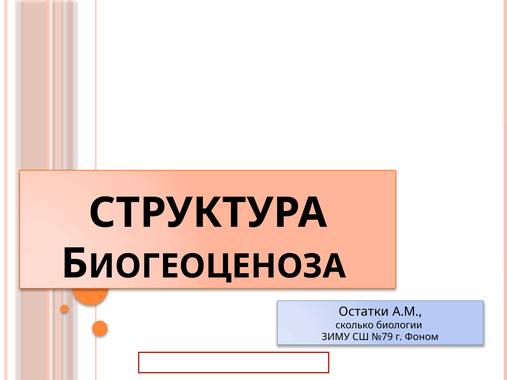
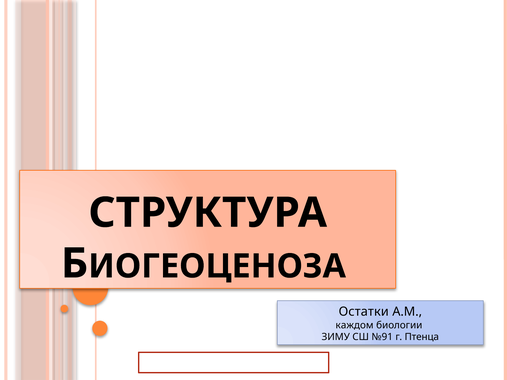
сколько: сколько -> каждом (355, 325)
№79: №79 -> №91 (382, 337)
Фоном: Фоном -> Птенца (422, 337)
